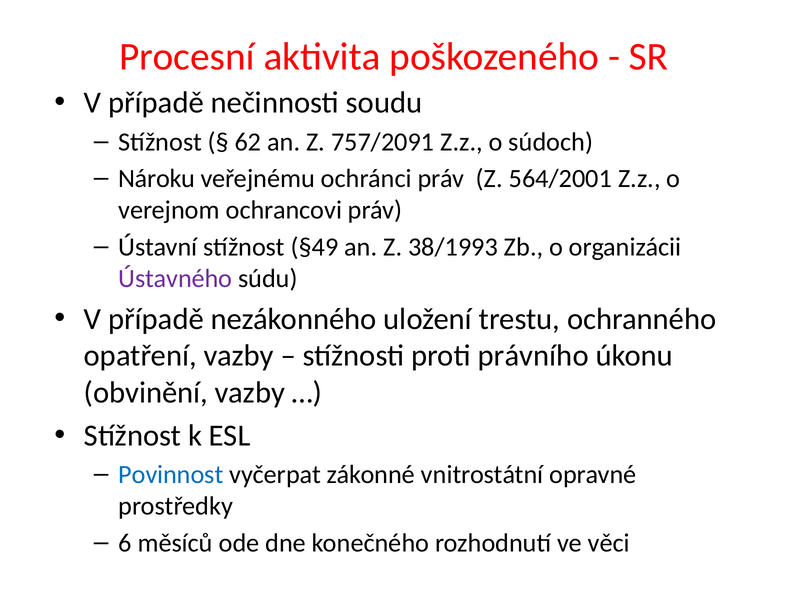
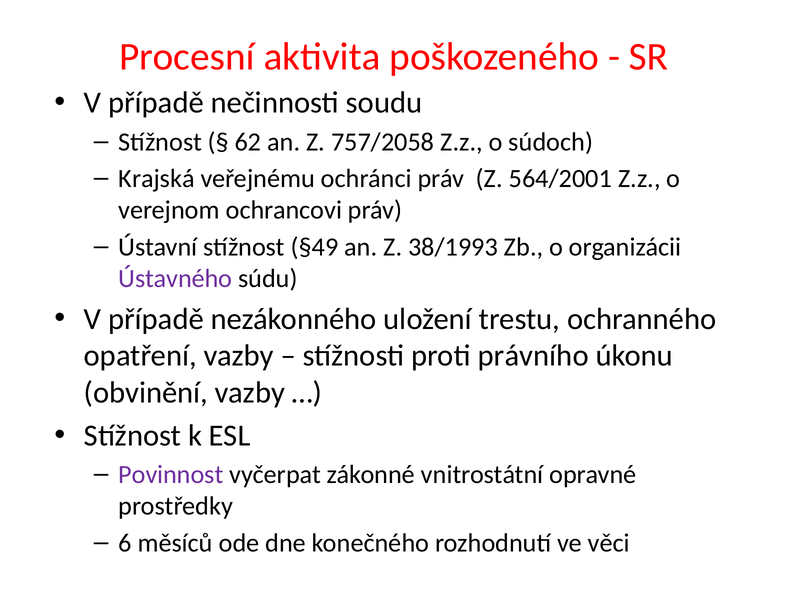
757/2091: 757/2091 -> 757/2058 (383, 142)
Nároku: Nároku -> Krajská (157, 179)
Povinnost colour: blue -> purple (171, 475)
